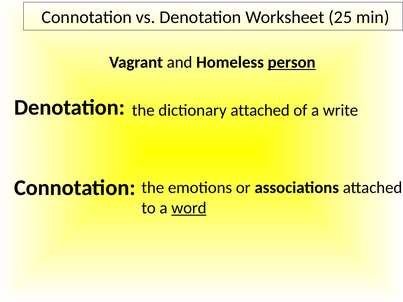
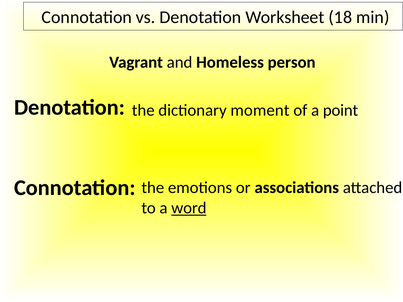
25: 25 -> 18 (340, 17)
person underline: present -> none (292, 62)
dictionary attached: attached -> moment (260, 110)
write: write -> point (341, 110)
